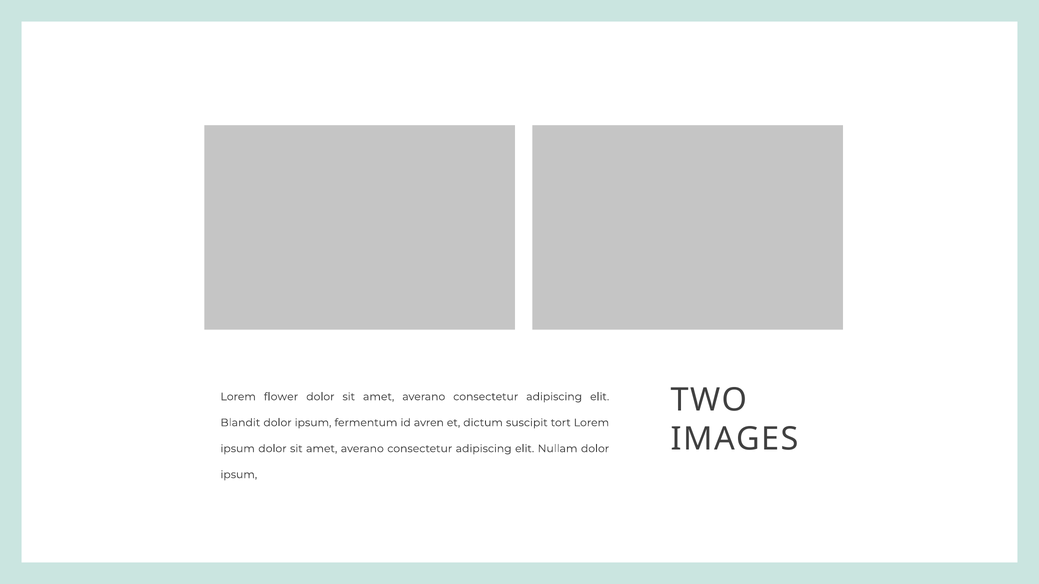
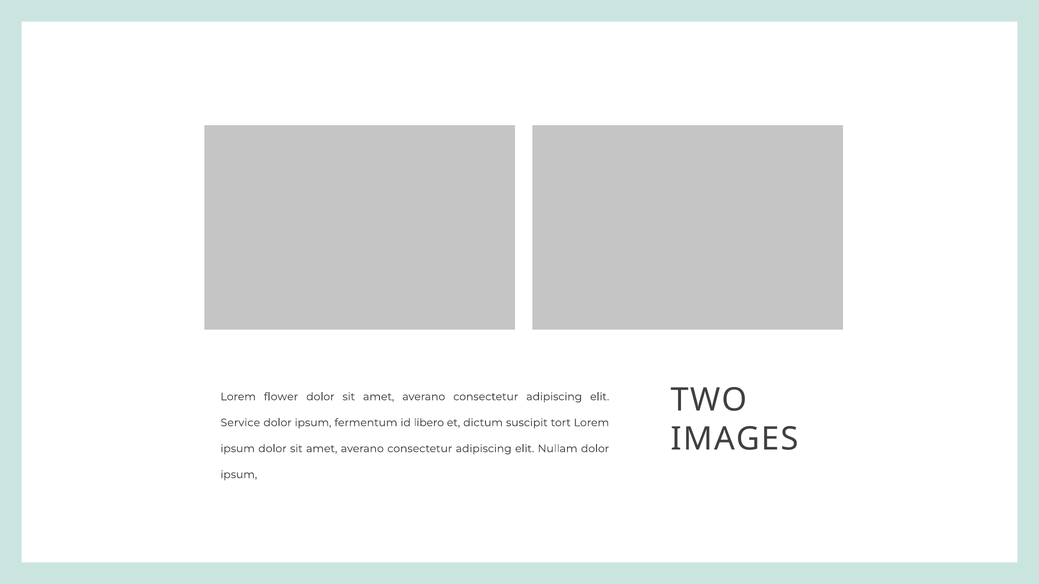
Blandit: Blandit -> Service (240, 423)
avren: avren -> libero (429, 423)
